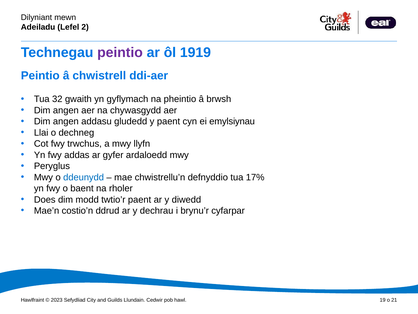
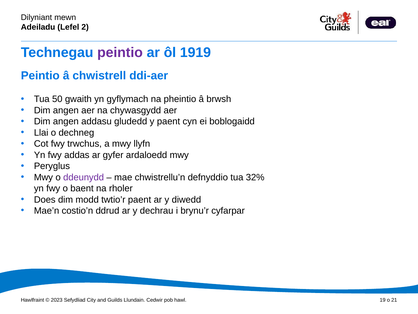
32: 32 -> 50 (57, 99)
emylsiynau: emylsiynau -> boblogaidd (232, 121)
ddeunydd colour: blue -> purple (84, 177)
17%: 17% -> 32% (255, 177)
